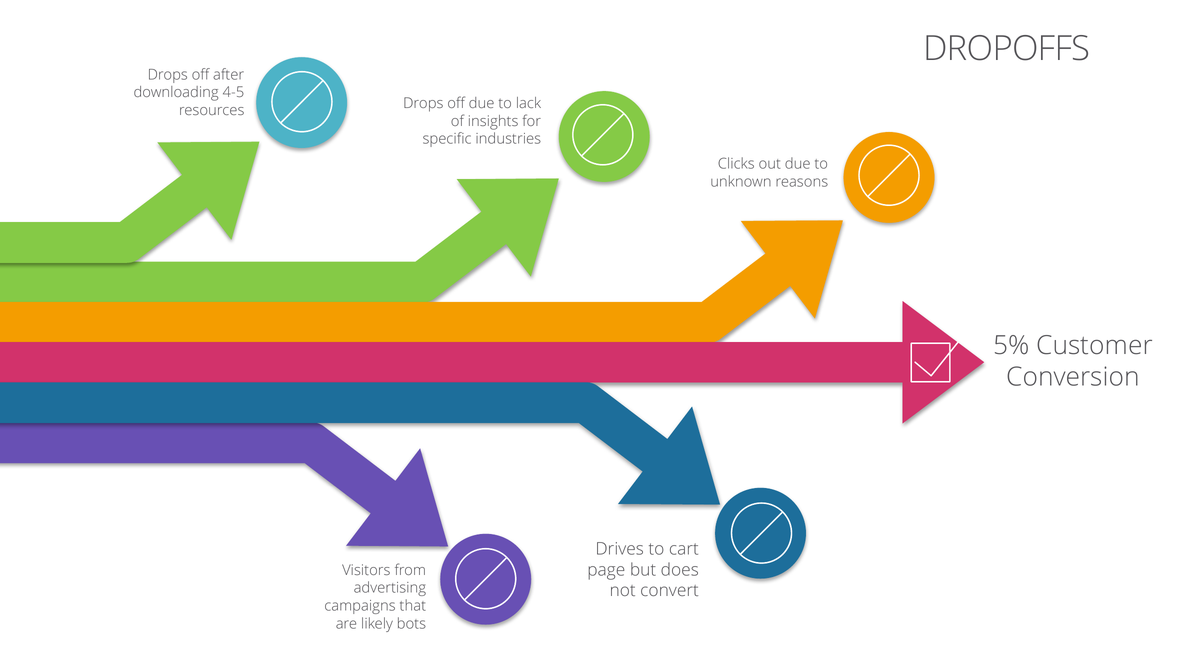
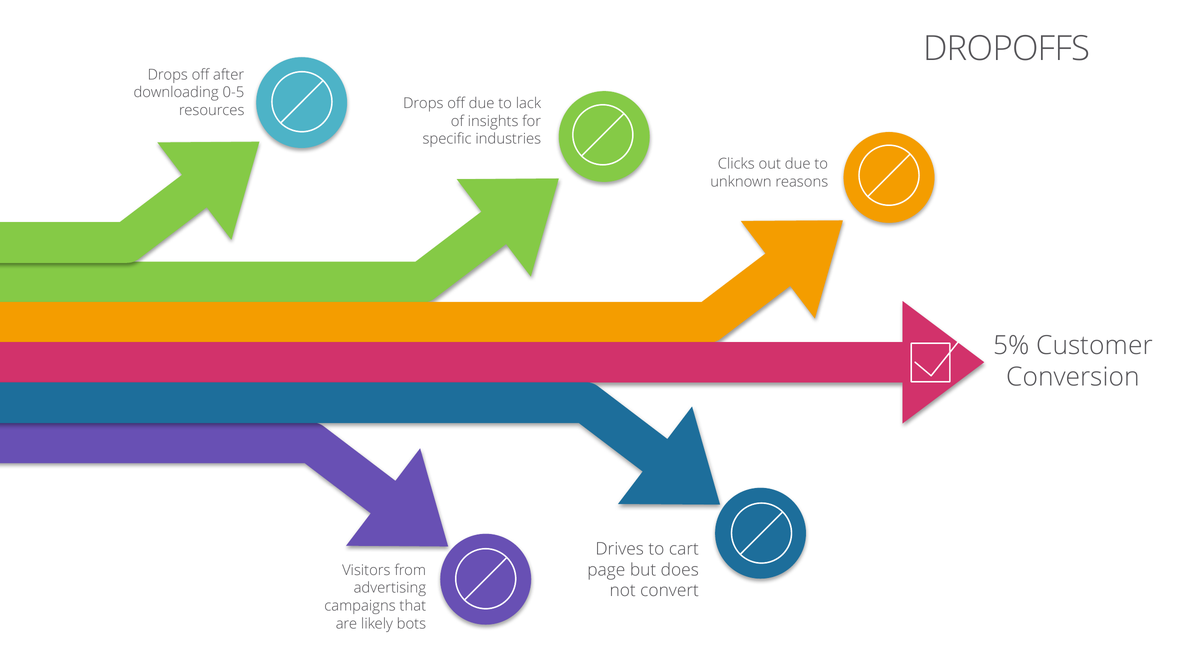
4-5: 4-5 -> 0-5 (233, 93)
